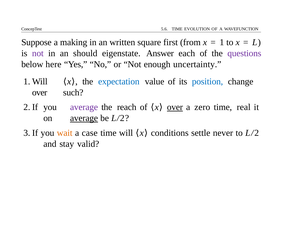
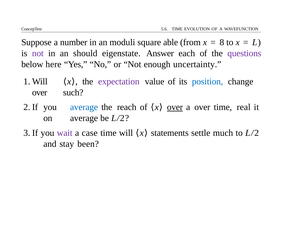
making: making -> number (74, 42)
written: written -> moduli (122, 42)
first: first -> able (171, 42)
1: 1 -> 8 (222, 42)
expectation colour: blue -> purple (119, 81)
average colour: purple -> blue (84, 107)
a zero: zero -> over (202, 107)
average underline: present -> none (84, 118)
wait colour: orange -> purple (65, 133)
conditions: conditions -> statements (170, 133)
never: never -> much (223, 133)
valid: valid -> been (88, 143)
